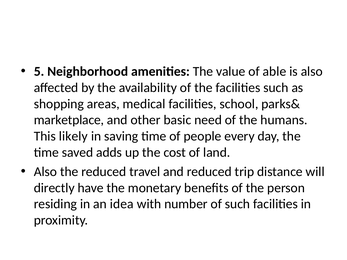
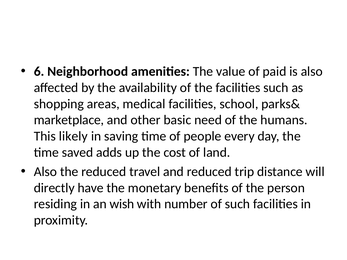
5: 5 -> 6 (39, 72)
able: able -> paid (275, 72)
idea: idea -> wish (122, 204)
